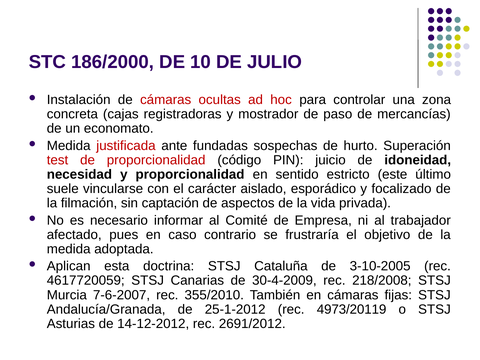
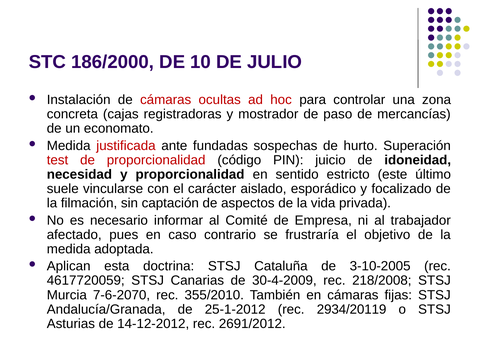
7-6-2007: 7-6-2007 -> 7-6-2070 (122, 295)
4973/20119: 4973/20119 -> 2934/20119 (352, 309)
